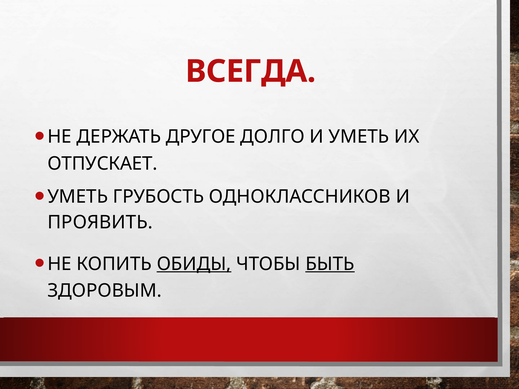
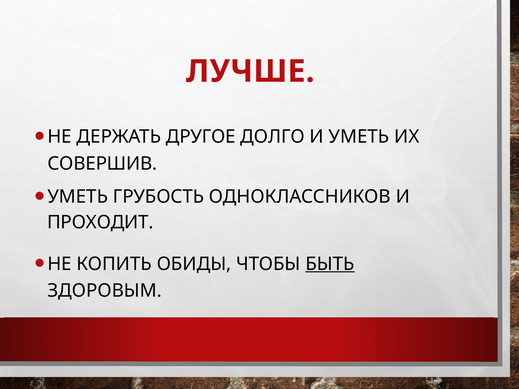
ВСЕГДА: ВСЕГДА -> ЛУЧШЕ (250, 71)
ОТПУСКАЕТ: ОТПУСКАЕТ -> СОВЕРШИВ (102, 164)
ПРОЯВИТЬ: ПРОЯВИТЬ -> ПРОХОДИТ (100, 223)
ОБИДЫ underline: present -> none (194, 264)
